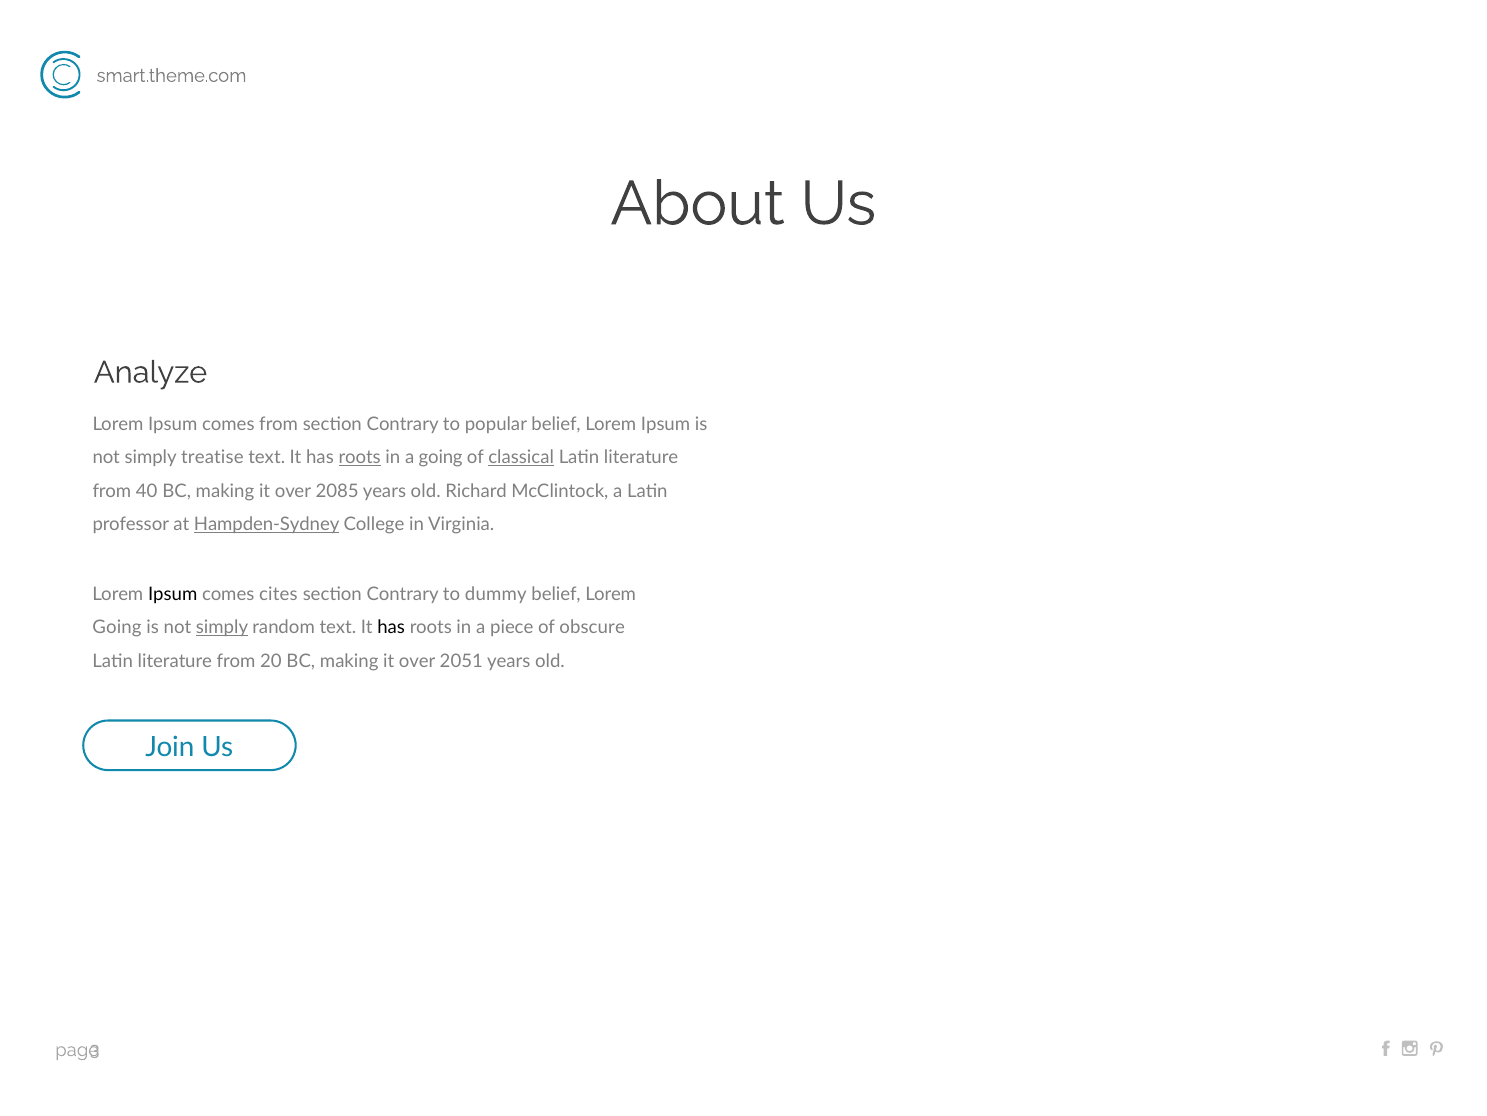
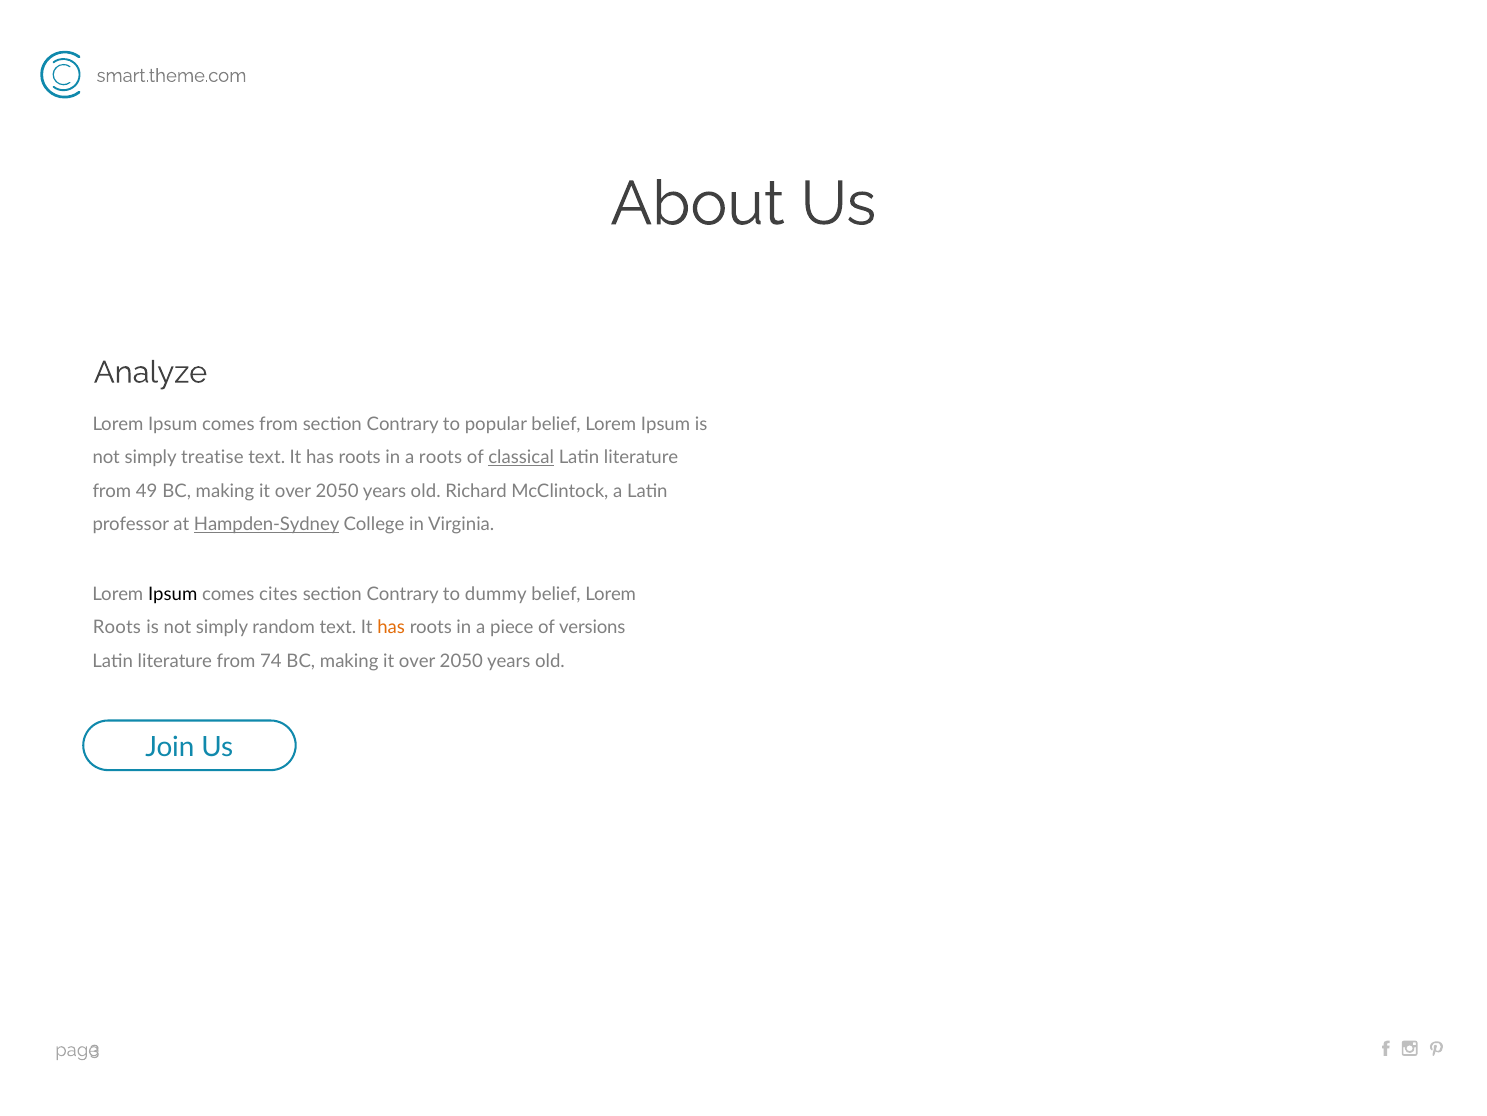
roots underline: present -> none (360, 457)
a going: going -> roots (440, 457)
40: 40 -> 49 (147, 491)
2085: 2085 -> 2050 (337, 491)
Going: Going -> Roots (117, 627)
simply underline: present -> none (222, 627)
has colour: black -> orange (391, 627)
obscure: obscure -> versions (592, 627)
20: 20 -> 74 (271, 661)
2051: 2051 -> 2050 (461, 661)
